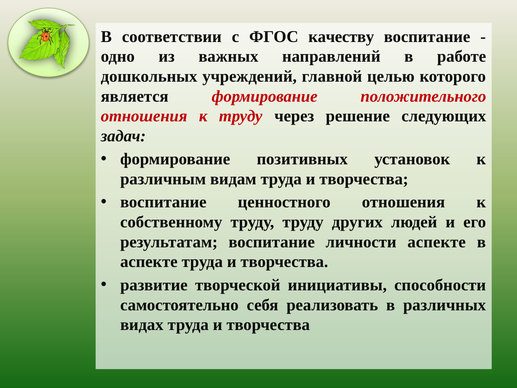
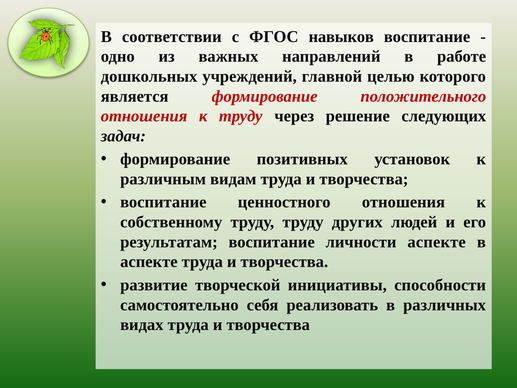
качеству: качеству -> навыков (341, 37)
